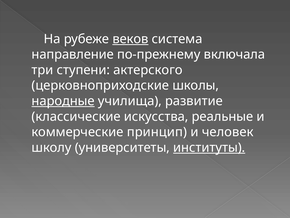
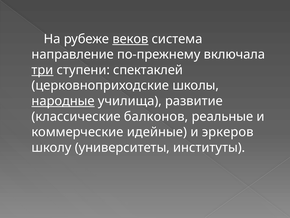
три underline: none -> present (42, 70)
актерского: актерского -> спектаклей (148, 70)
искусства: искусства -> балконов (156, 116)
принцип: принцип -> идейные (157, 132)
человек: человек -> эркеров (228, 132)
институты underline: present -> none (209, 147)
